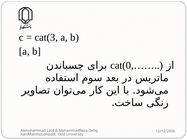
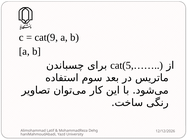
cat(3: cat(3 -> cat(9 (46, 37)
cat(0,……: cat(0,…… -> cat(5,…… (137, 65)
